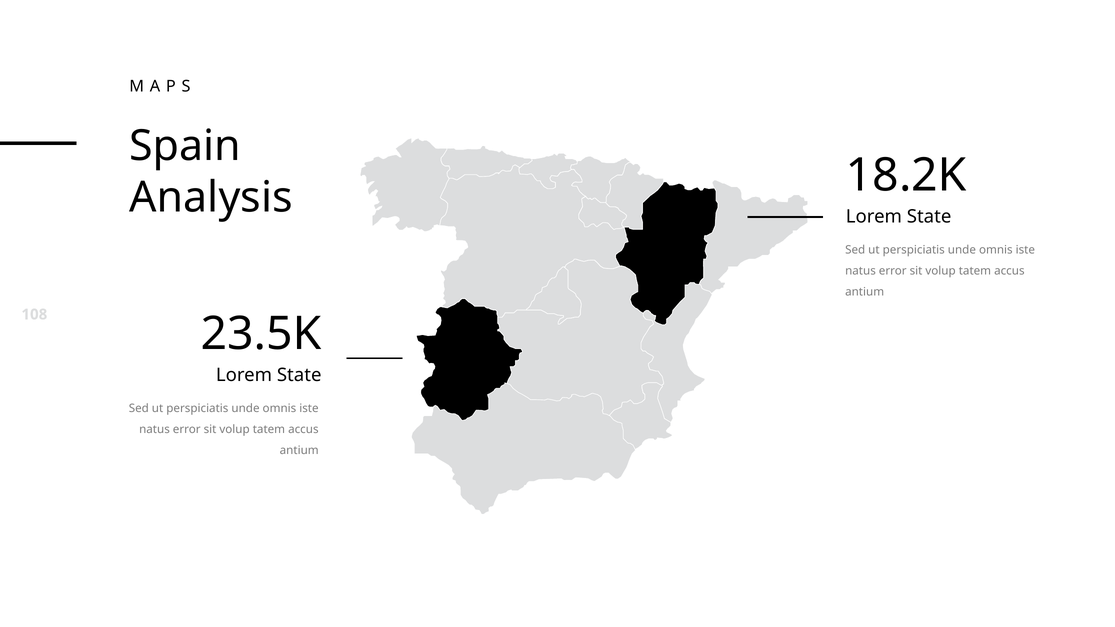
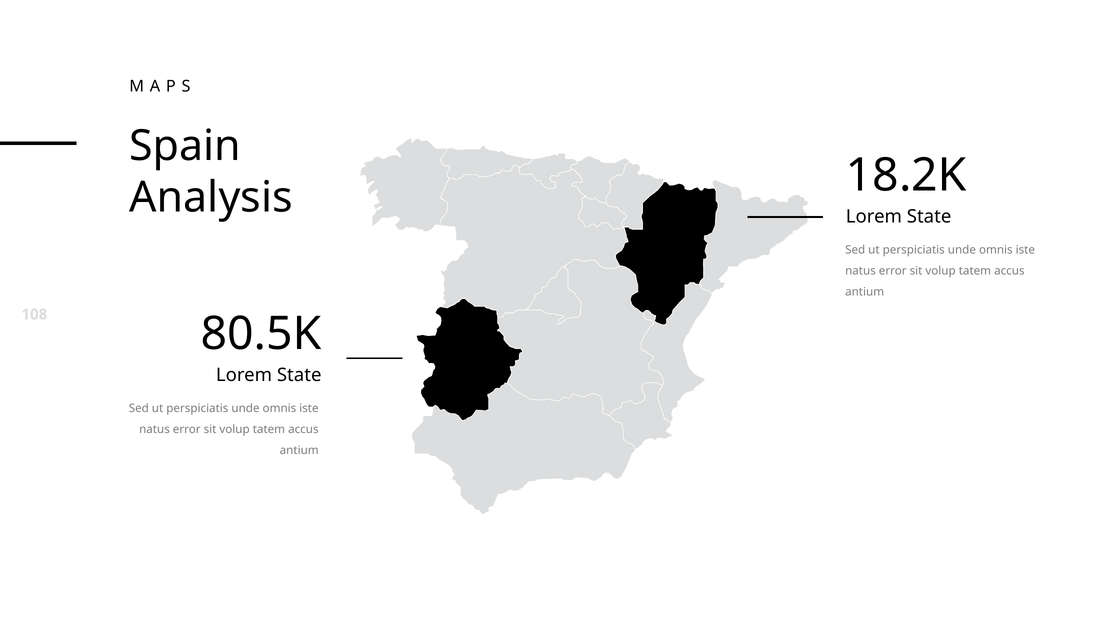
23.5K: 23.5K -> 80.5K (261, 334)
